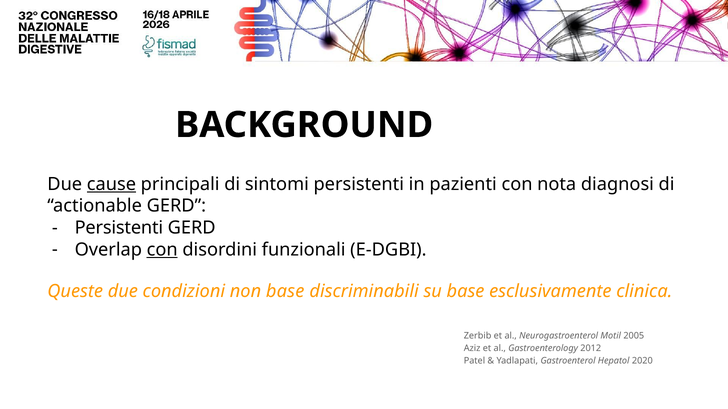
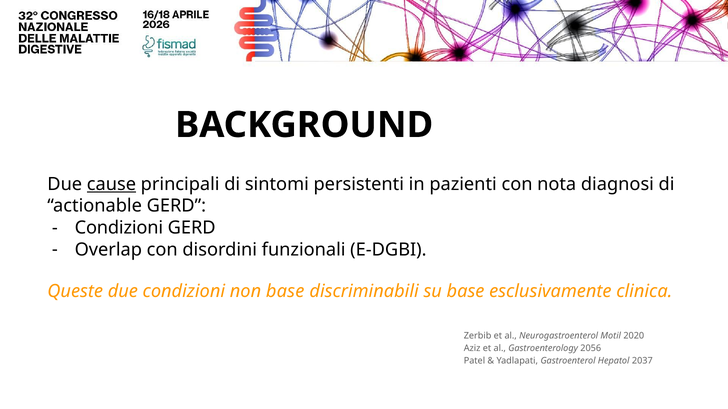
Persistenti: Persistenti -> Condizioni (119, 228)
con underline: present -> none (162, 250)
2005: 2005 -> 2020 (634, 336)
2012: 2012 -> 2056 (591, 349)
2020: 2020 -> 2037 (642, 361)
